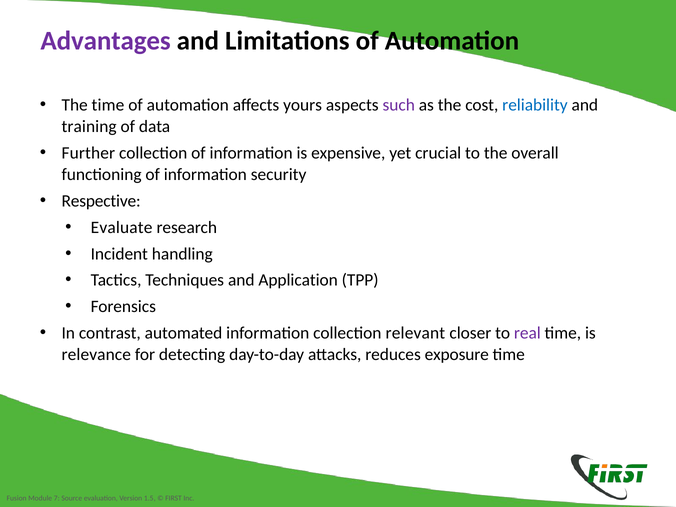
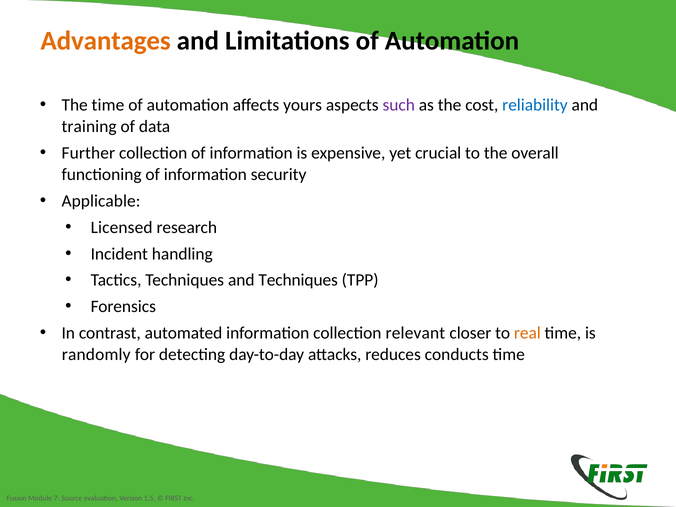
Advantages colour: purple -> orange (106, 41)
Respective: Respective -> Applicable (101, 201)
Evaluate: Evaluate -> Licensed (122, 227)
and Application: Application -> Techniques (298, 280)
real colour: purple -> orange (527, 333)
relevance: relevance -> randomly (96, 355)
exposure: exposure -> conducts (457, 355)
